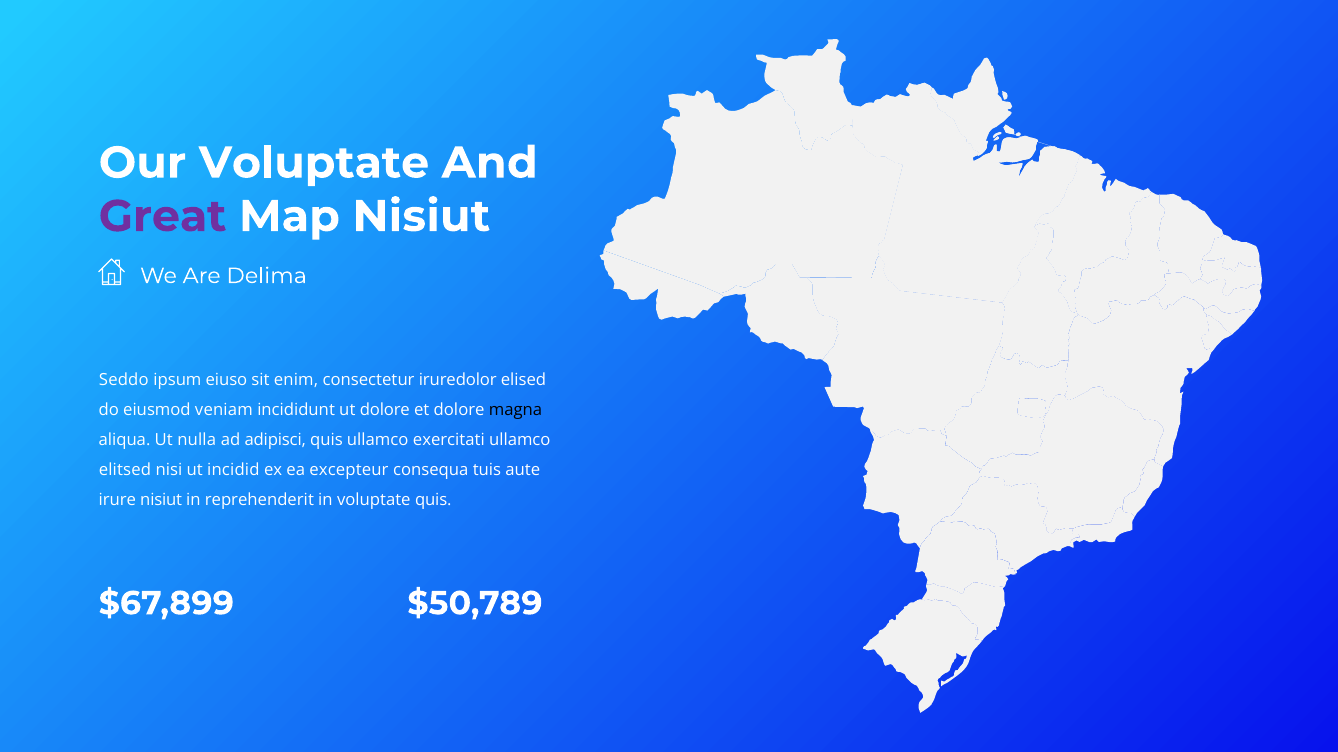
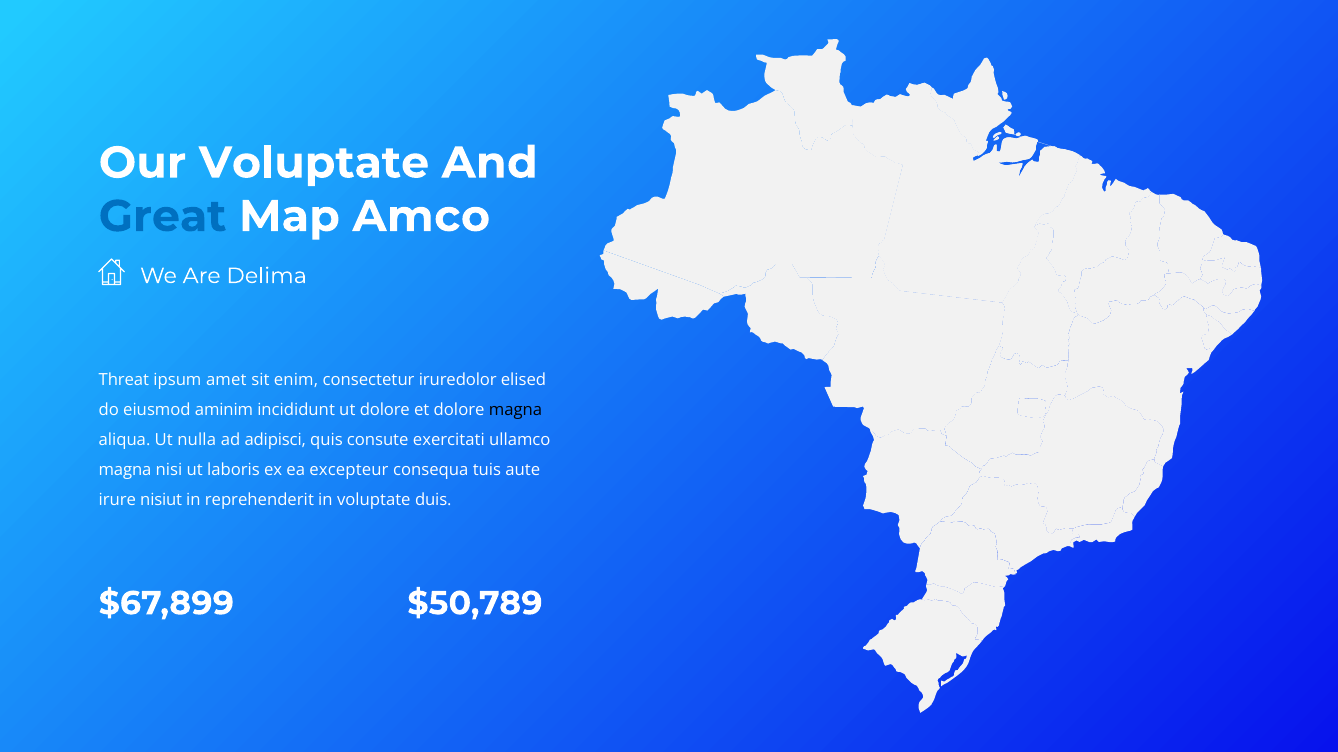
Great colour: purple -> blue (163, 217)
Map Nisiut: Nisiut -> Amco (421, 217)
Seddo: Seddo -> Threat (124, 380)
eiuso: eiuso -> amet (226, 380)
veniam: veniam -> aminim (224, 410)
quis ullamco: ullamco -> consute (378, 440)
elitsed: elitsed -> magna (125, 470)
incidid: incidid -> laboris (233, 470)
voluptate quis: quis -> duis (433, 500)
